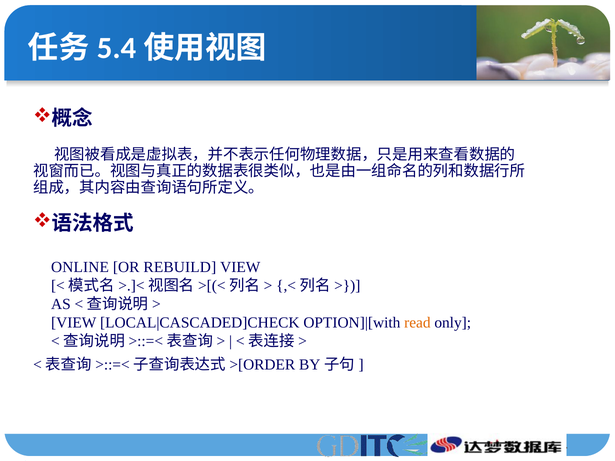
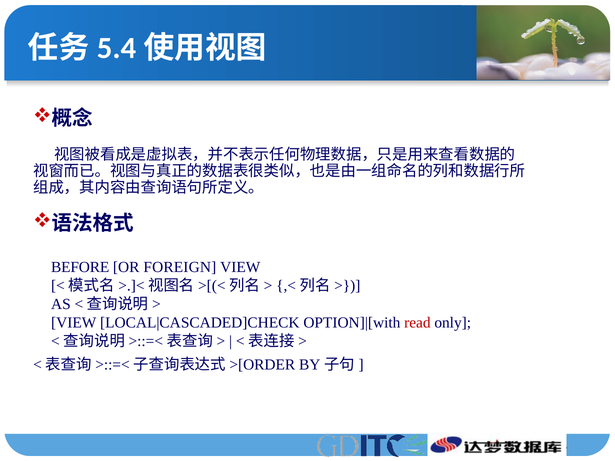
ONLINE: ONLINE -> BEFORE (80, 267)
REBUILD: REBUILD -> FOREIGN (180, 267)
read colour: orange -> red (417, 323)
